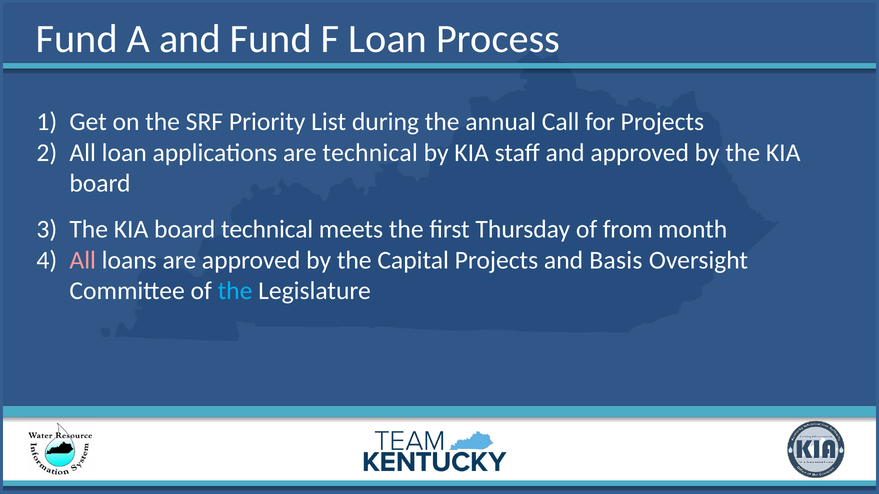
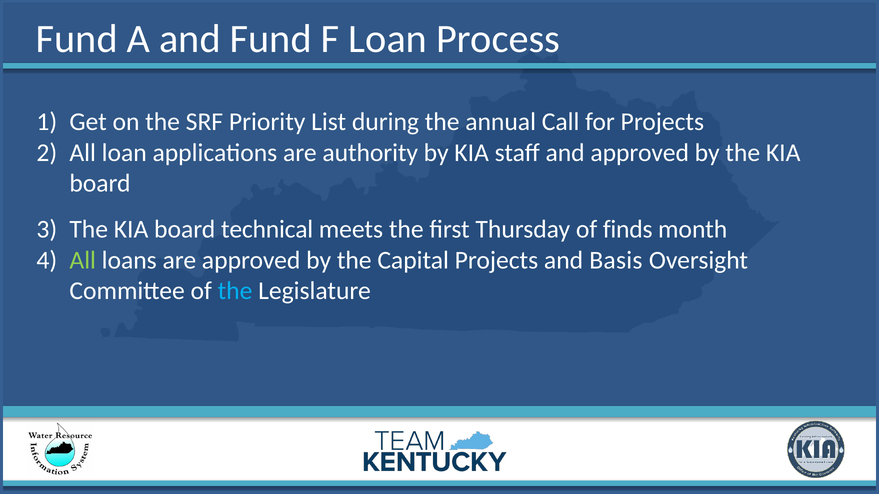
are technical: technical -> authority (370, 153)
from: from -> finds (628, 230)
All colour: pink -> light green (83, 261)
